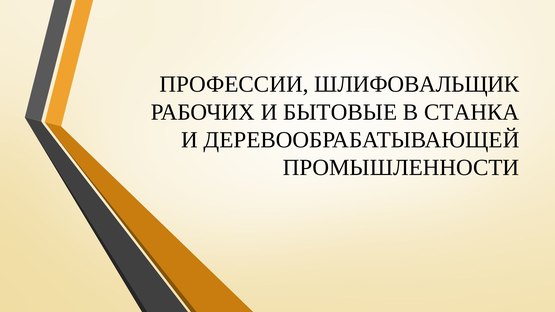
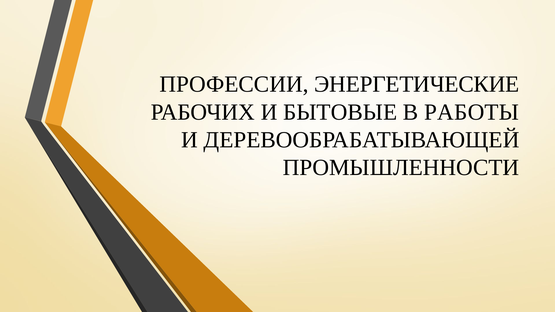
ШЛИФОВАЛЬЩИК: ШЛИФОВАЛЬЩИК -> ЭНЕРГЕТИЧЕСКИЕ (417, 84)
СТАНКА: СТАНКА -> РАБОТЫ (472, 112)
